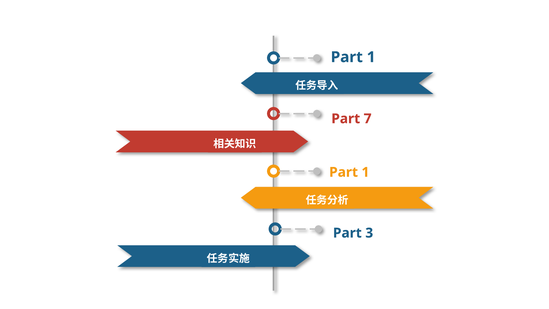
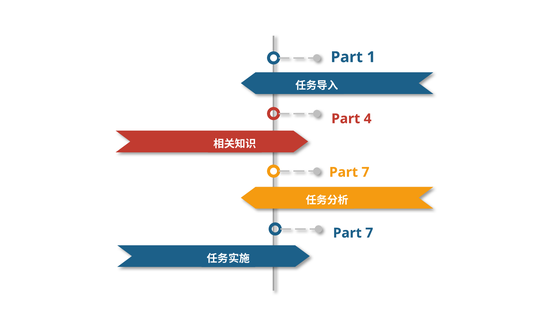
7: 7 -> 4 (368, 119)
1: 1 -> 7 (365, 172)
3: 3 -> 7 (369, 233)
